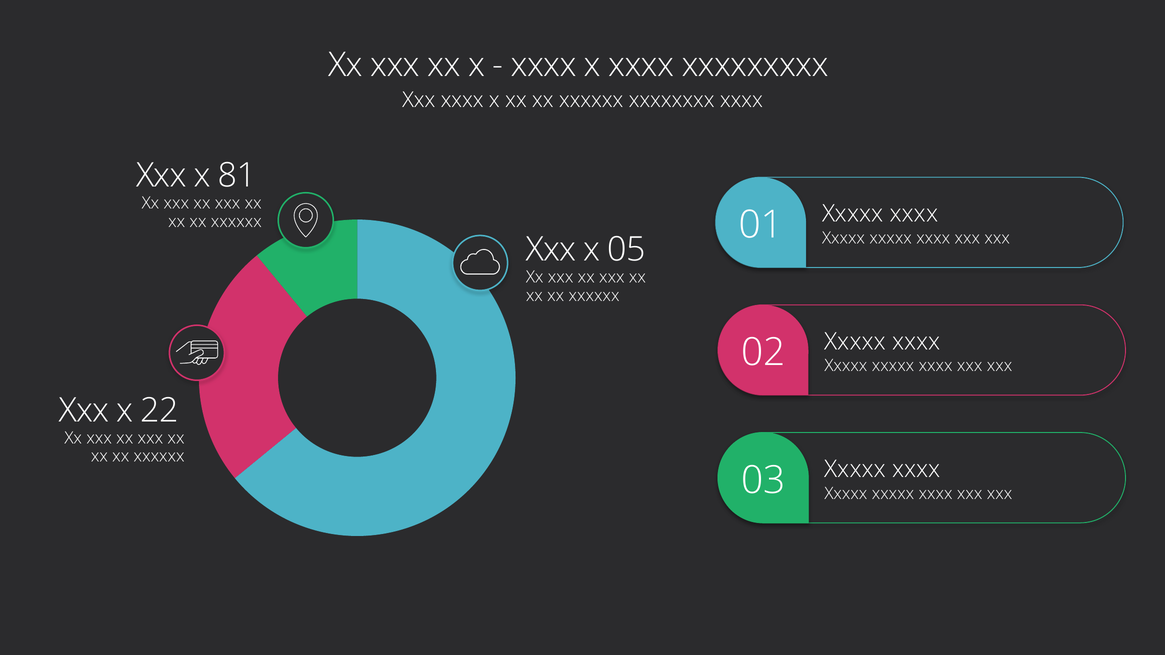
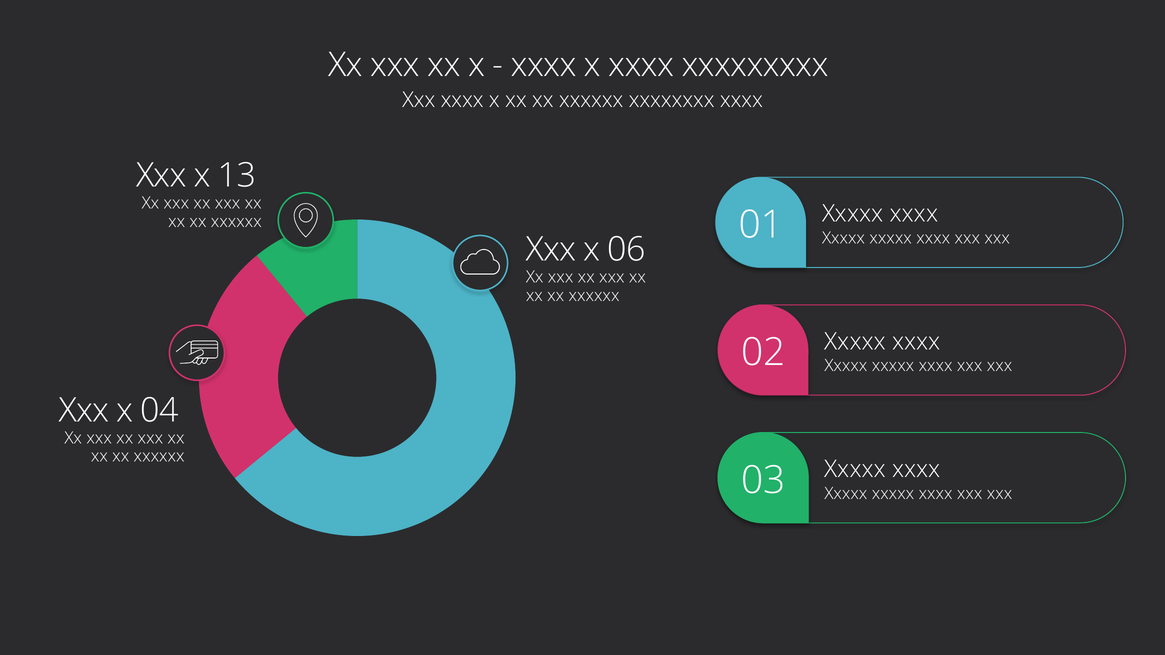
81: 81 -> 13 (237, 176)
05: 05 -> 06 (627, 250)
22: 22 -> 04 (160, 411)
